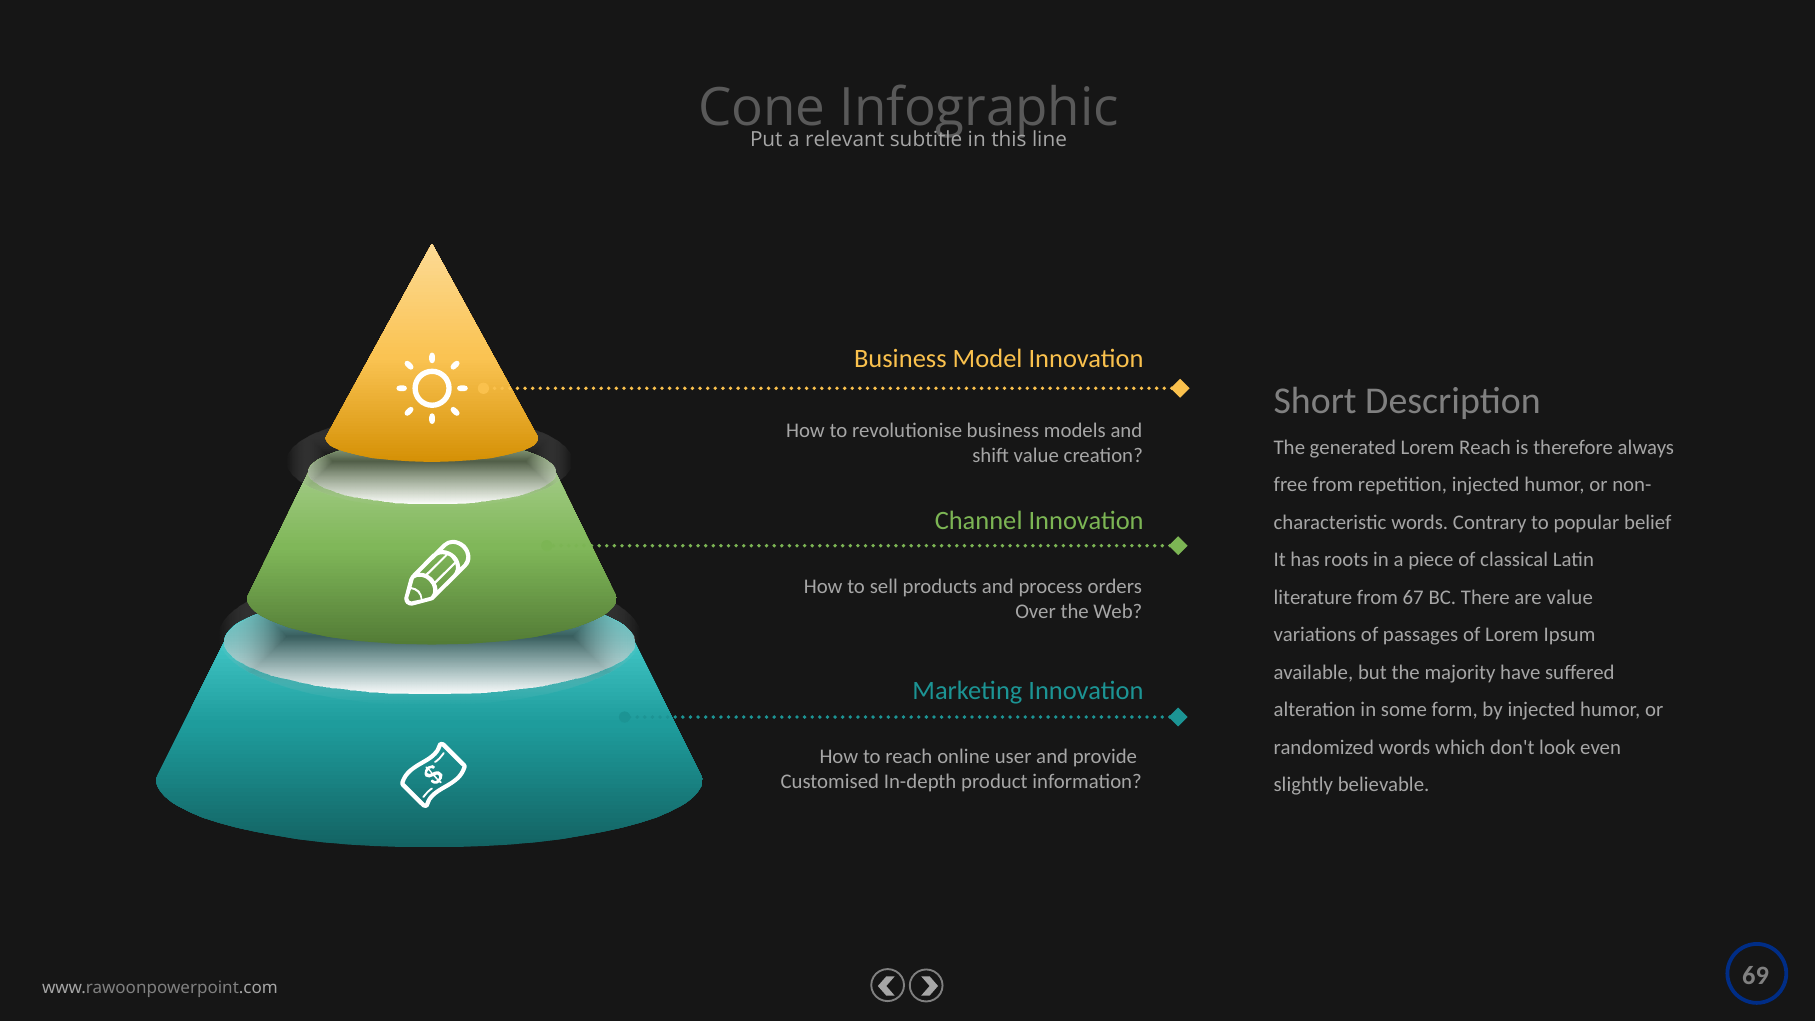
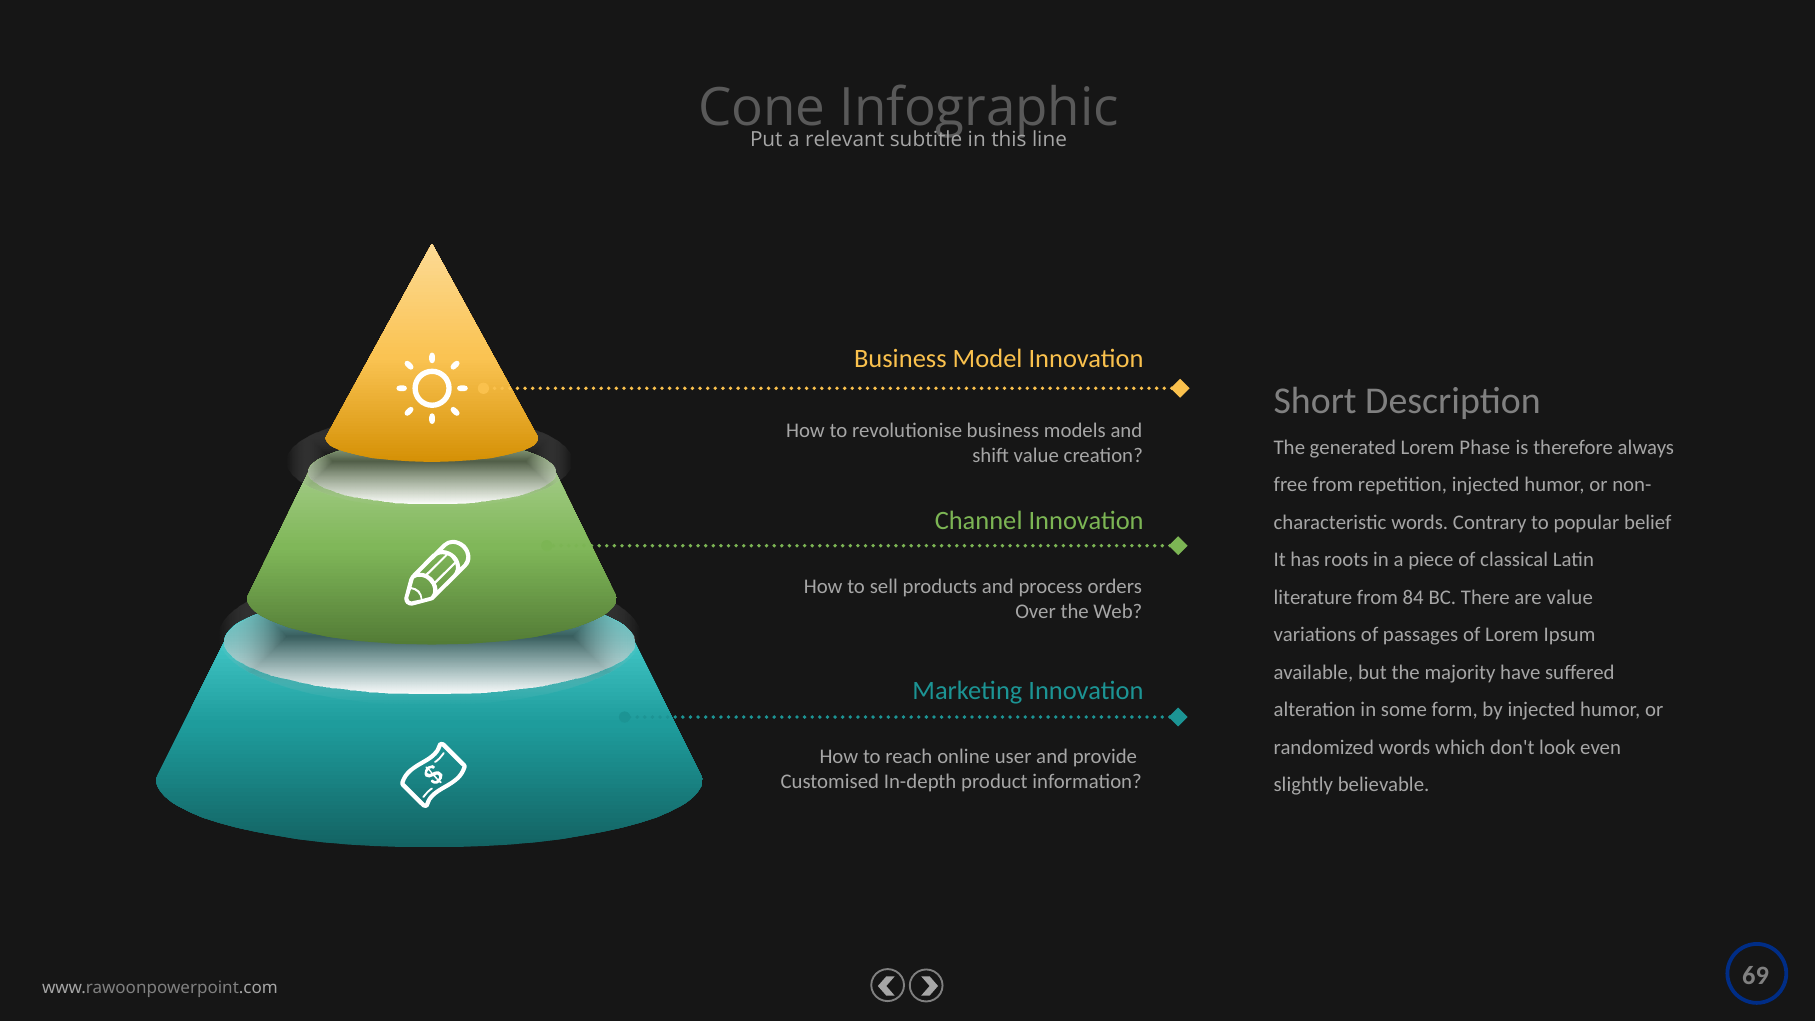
Lorem Reach: Reach -> Phase (1485, 447)
67: 67 -> 84 (1413, 597)
